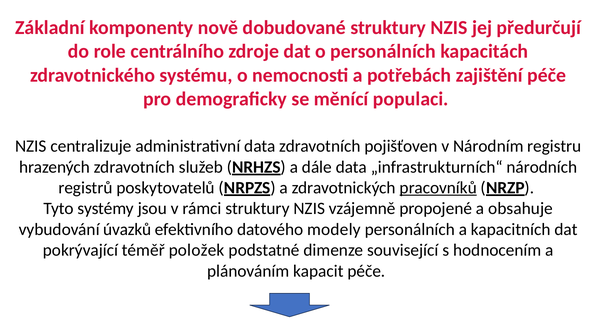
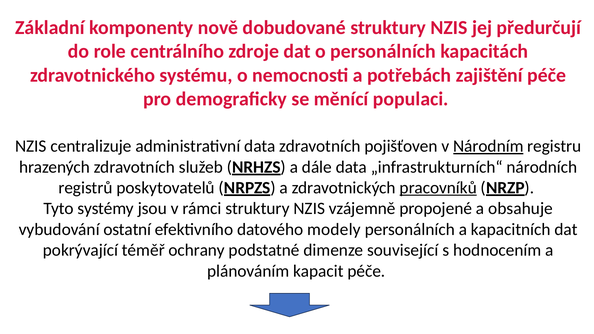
Národním underline: none -> present (488, 146)
úvazků: úvazků -> ostatní (127, 229)
položek: položek -> ochrany (197, 250)
